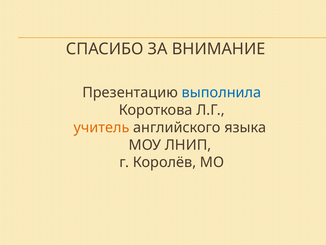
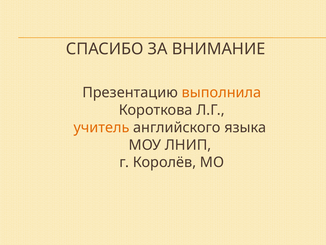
выполнила colour: blue -> orange (221, 93)
